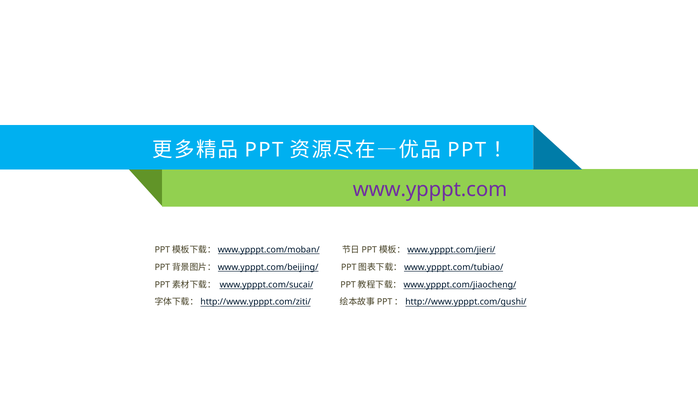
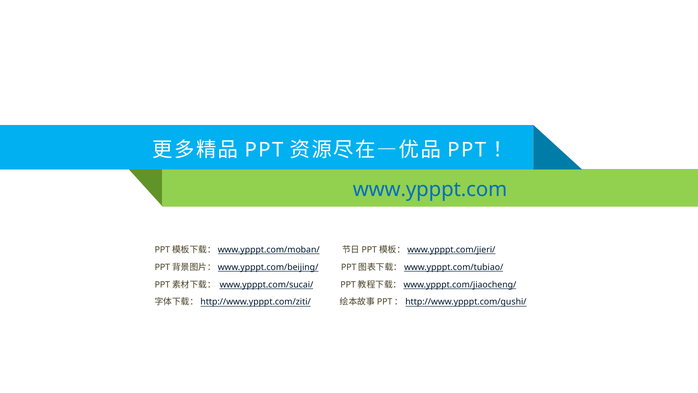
www.ypppt.com colour: purple -> blue (430, 189)
